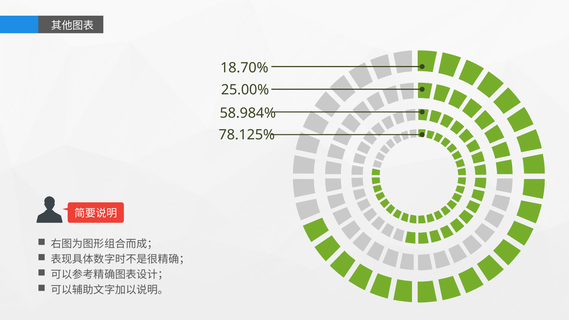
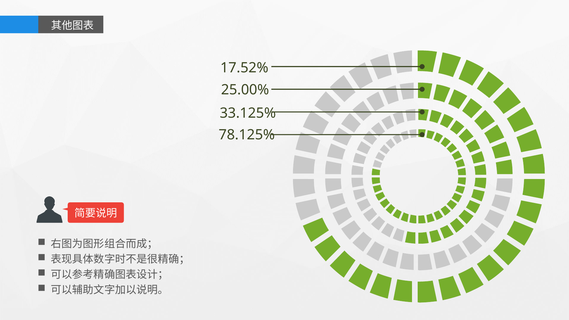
18.70%: 18.70% -> 17.52% (244, 68)
58.984%: 58.984% -> 33.125% (248, 113)
